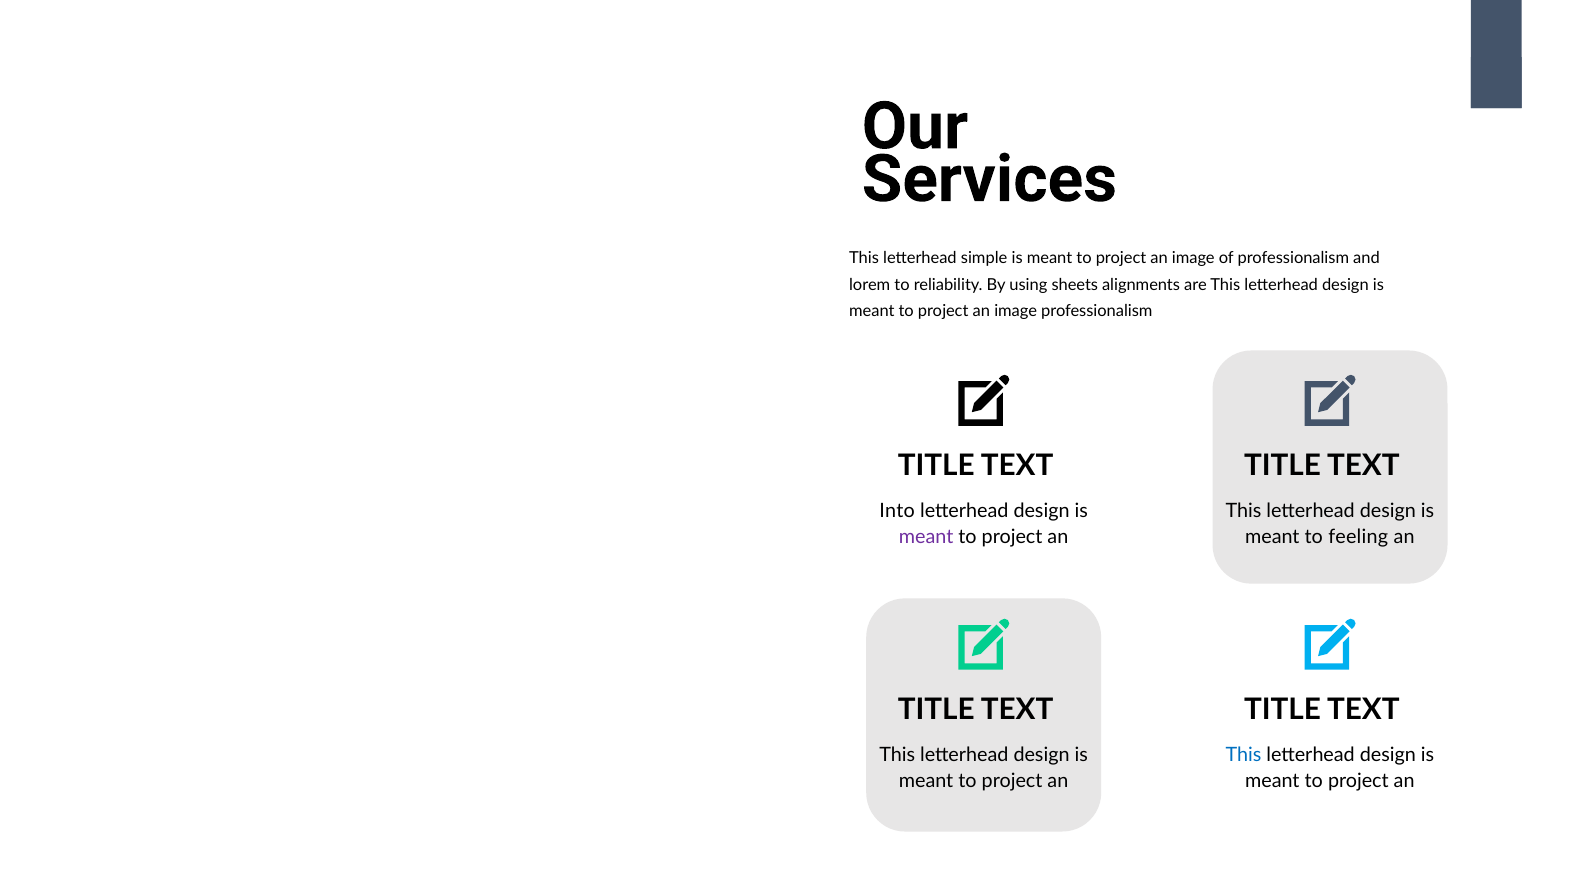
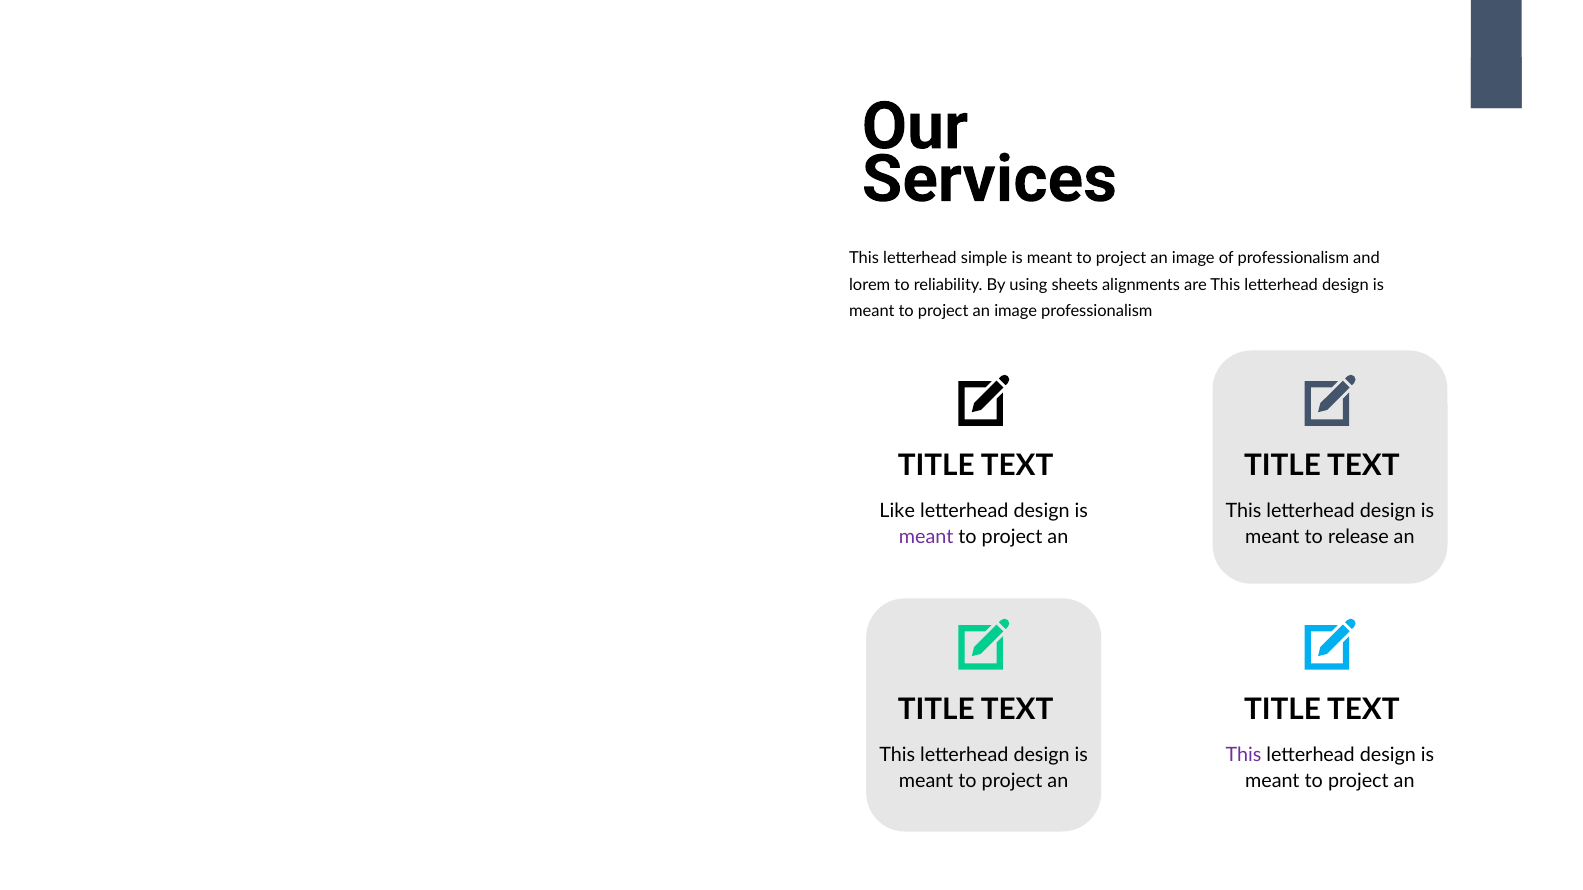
Into: Into -> Like (897, 511)
feeling: feeling -> release (1358, 537)
This colour: blue -> purple (1244, 755)
